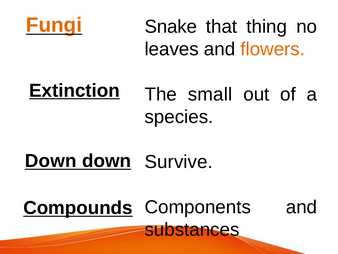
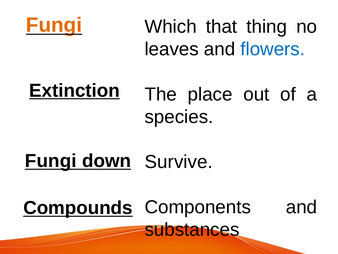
Snake: Snake -> Which (171, 27)
flowers colour: orange -> blue (273, 49)
small: small -> place (210, 94)
Down: Down -> Fungi (51, 161)
